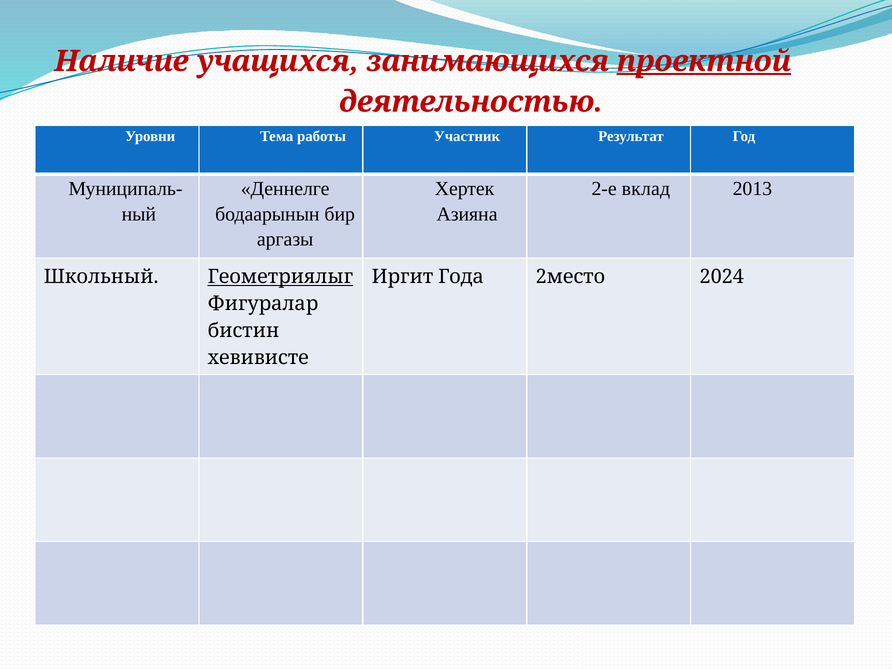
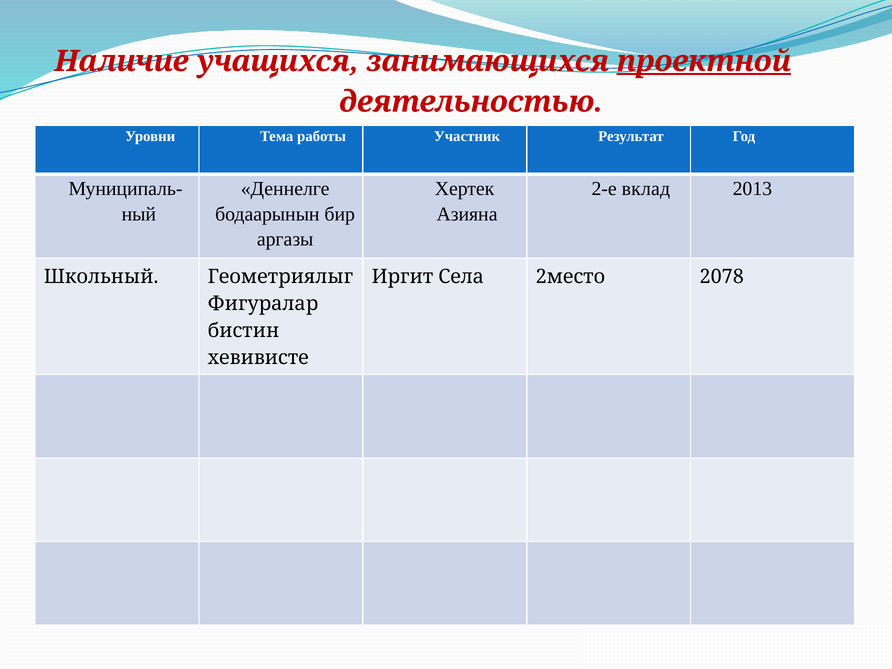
Геометриялыг underline: present -> none (280, 277)
Года: Года -> Села (461, 277)
2024: 2024 -> 2078 (722, 277)
